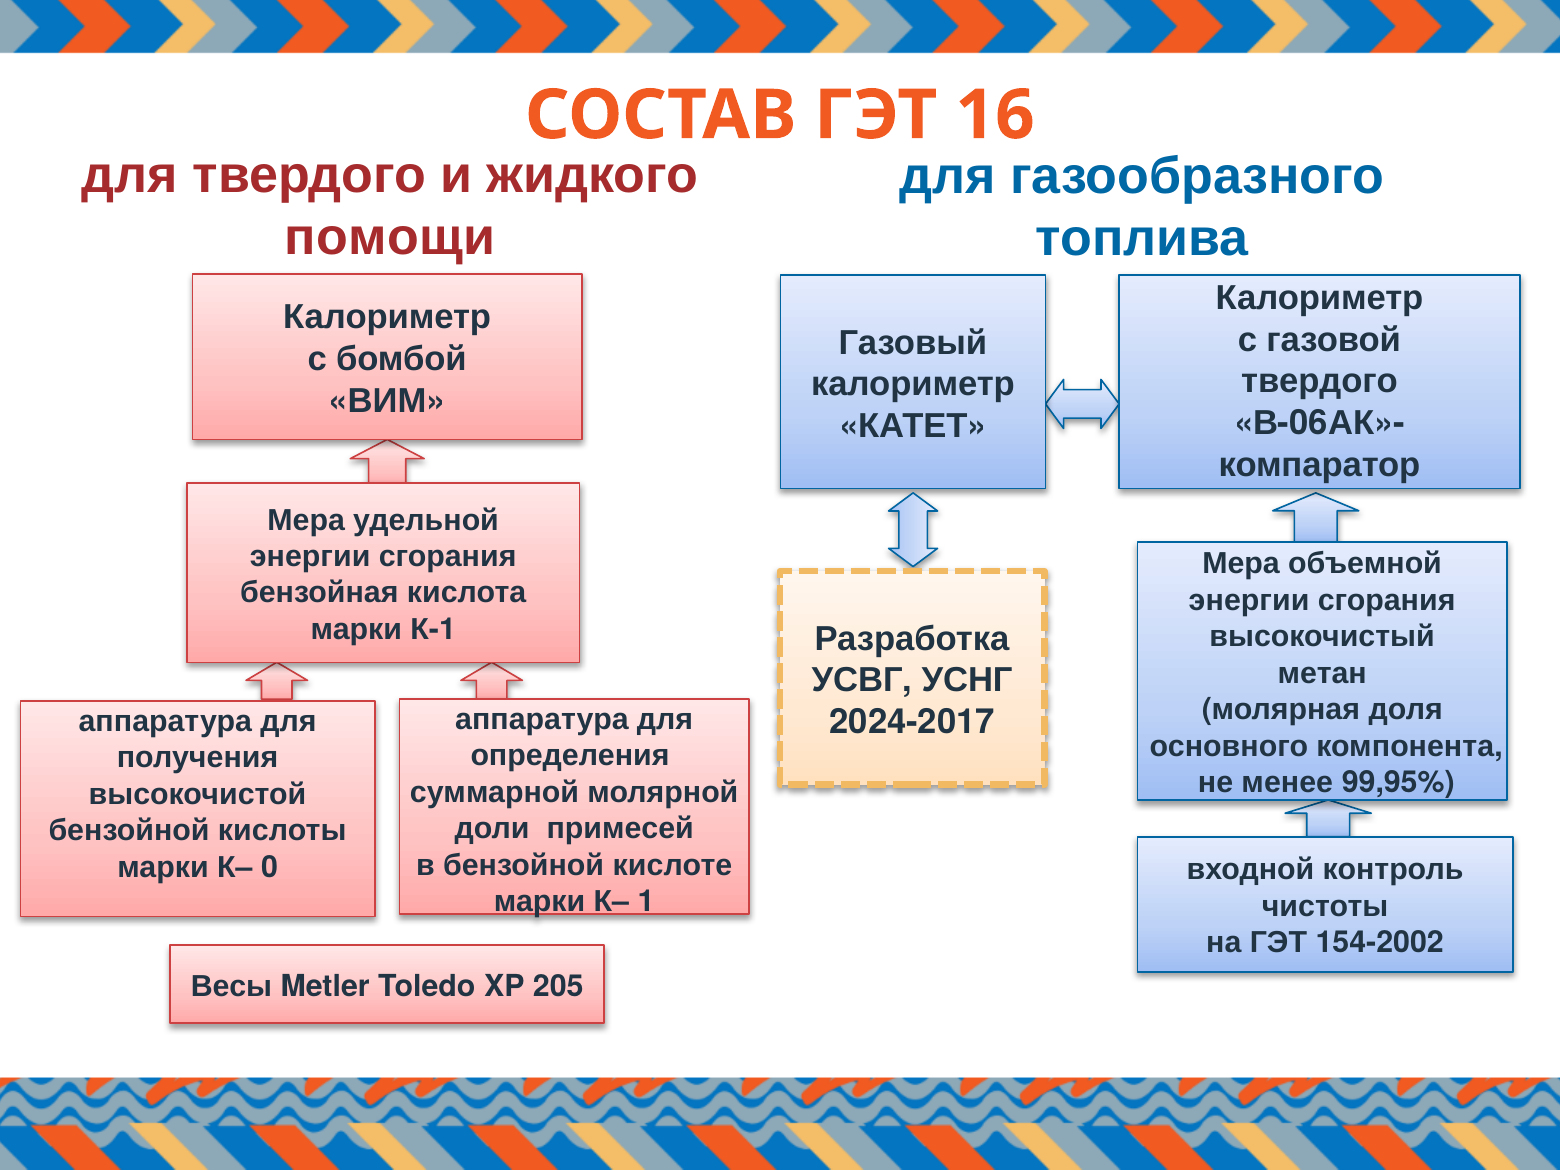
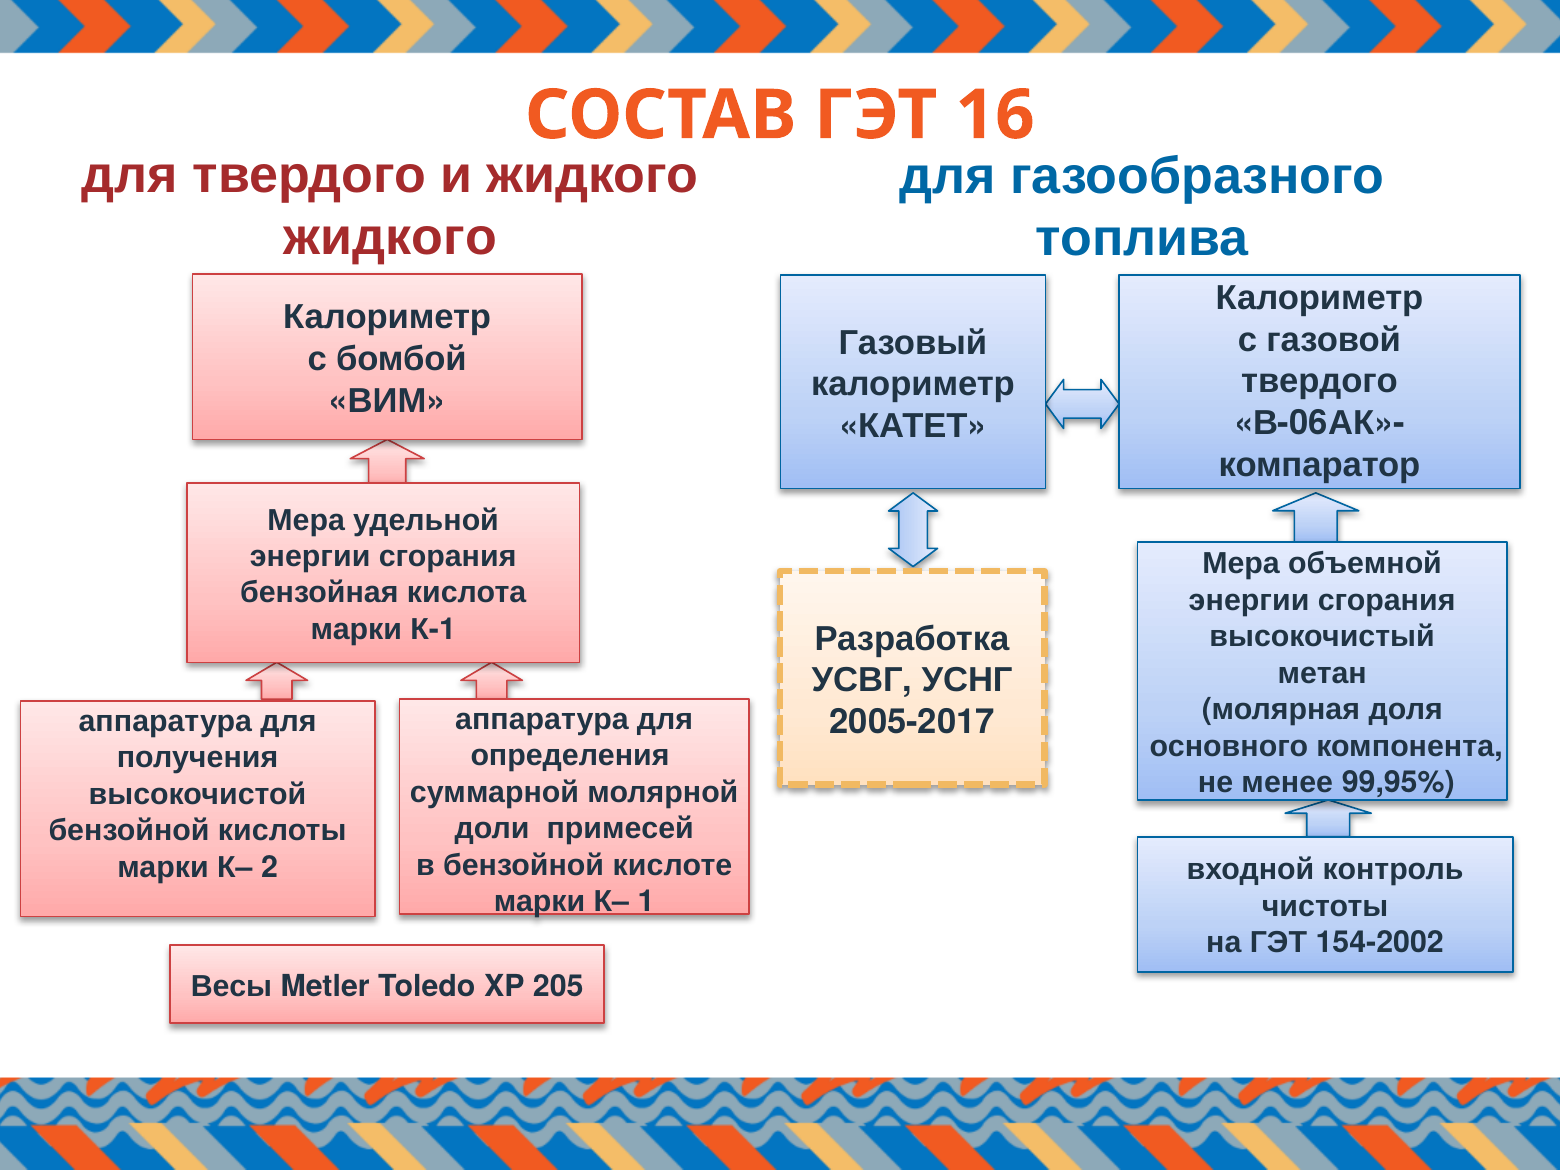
помощи: помощи -> жидкого (390, 237)
2024-2017: 2024-2017 -> 2005-2017 (912, 722)
0: 0 -> 2 (269, 867)
